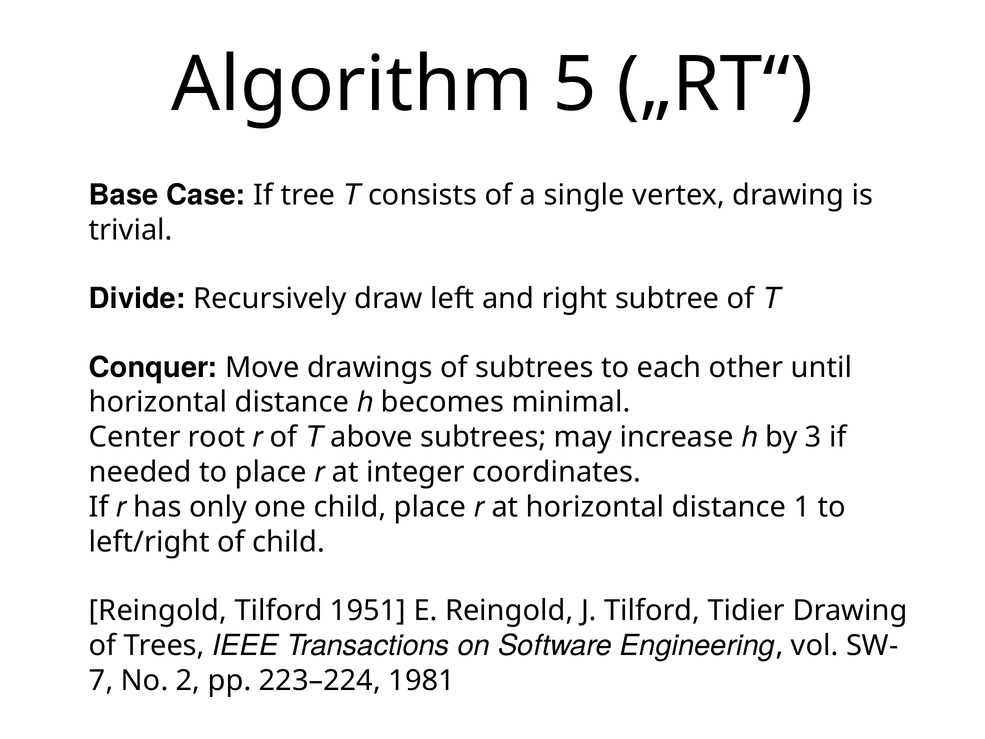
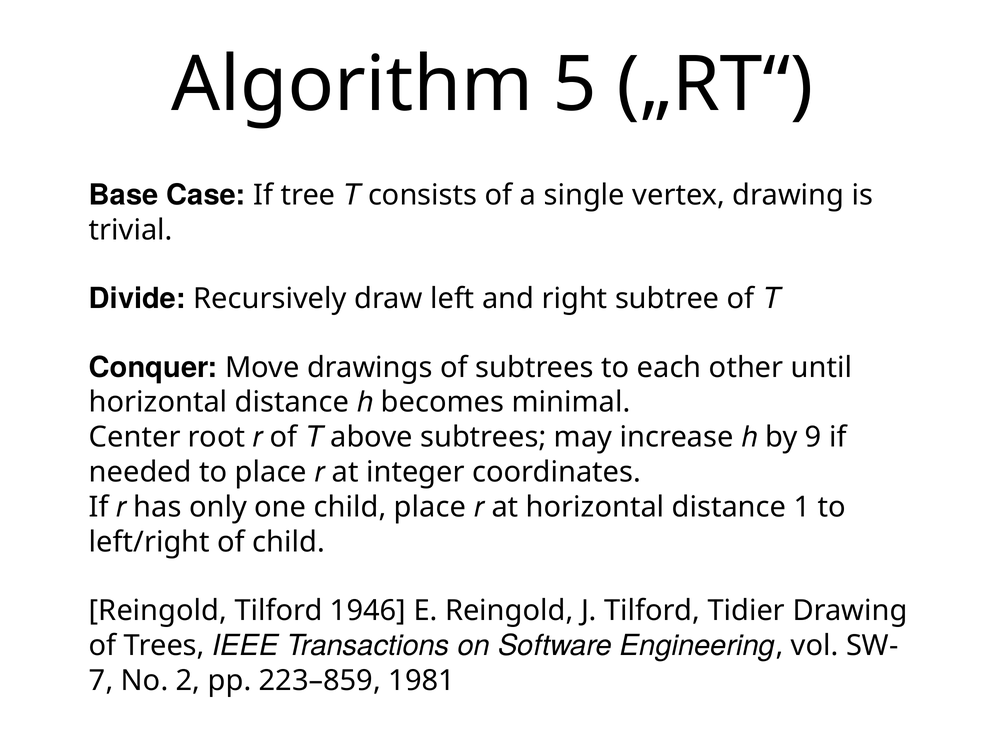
3: 3 -> 9 (813, 437)
1951: 1951 -> 1946 (368, 610)
223–224: 223–224 -> 223–859 (320, 680)
